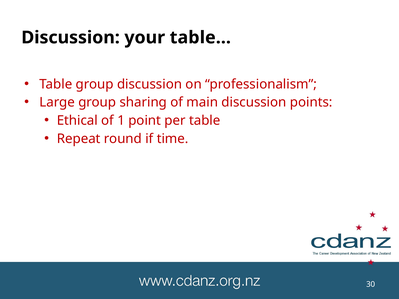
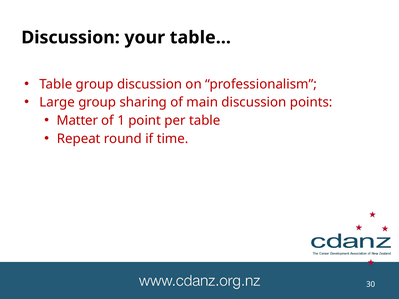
Ethical: Ethical -> Matter (77, 121)
